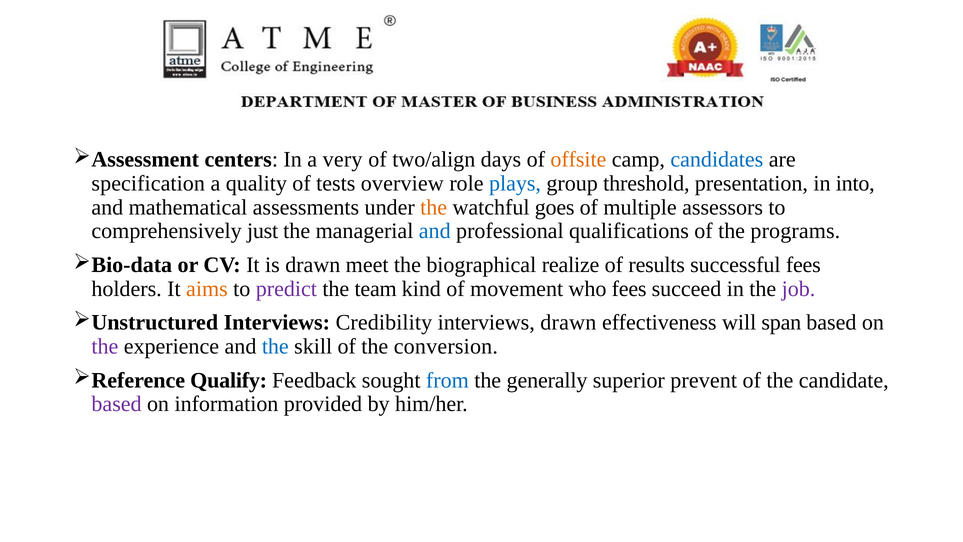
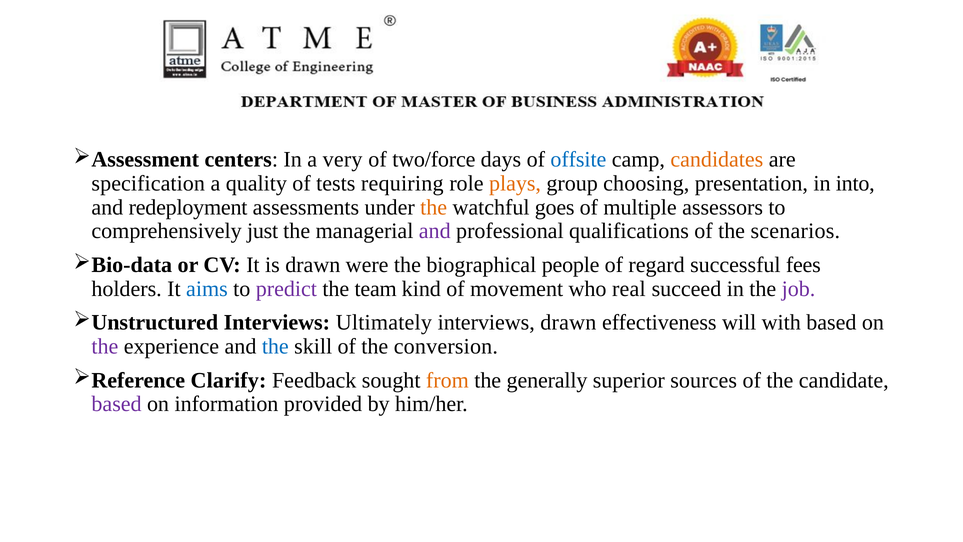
two/align: two/align -> two/force (434, 160)
offsite colour: orange -> blue (578, 160)
candidates colour: blue -> orange (717, 160)
overview: overview -> requiring (402, 183)
plays colour: blue -> orange (515, 183)
threshold: threshold -> choosing (646, 183)
mathematical: mathematical -> redeployment (188, 207)
and colour: blue -> purple (435, 231)
programs: programs -> scenarios (795, 231)
meet: meet -> were (367, 265)
realize: realize -> people (571, 265)
results: results -> regard (657, 265)
aims colour: orange -> blue (207, 289)
who fees: fees -> real (629, 289)
Credibility: Credibility -> Ultimately (384, 322)
span: span -> with (781, 322)
Qualify: Qualify -> Clarify (228, 380)
from colour: blue -> orange (447, 380)
prevent: prevent -> sources (704, 380)
